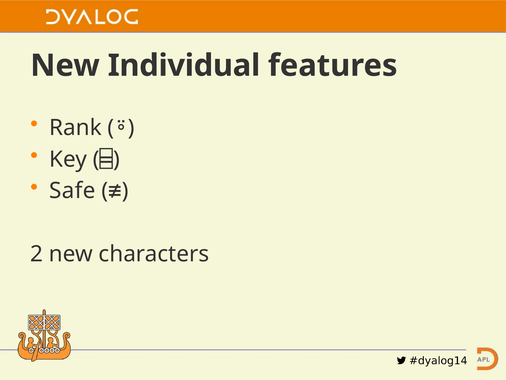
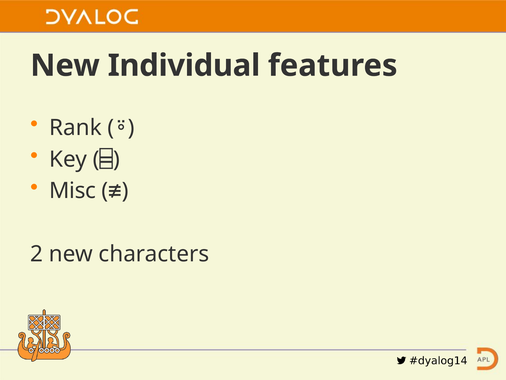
Safe: Safe -> Misc (73, 191)
